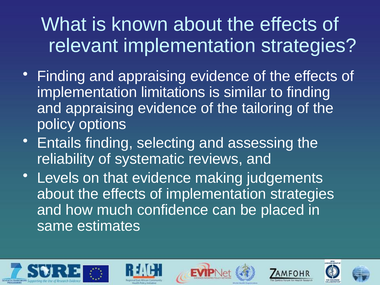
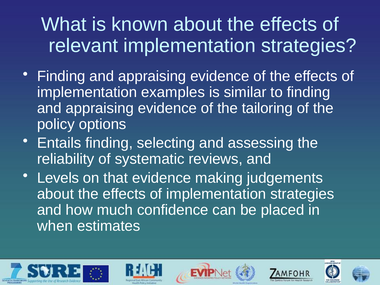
limitations: limitations -> examples (173, 92)
same: same -> when (55, 226)
